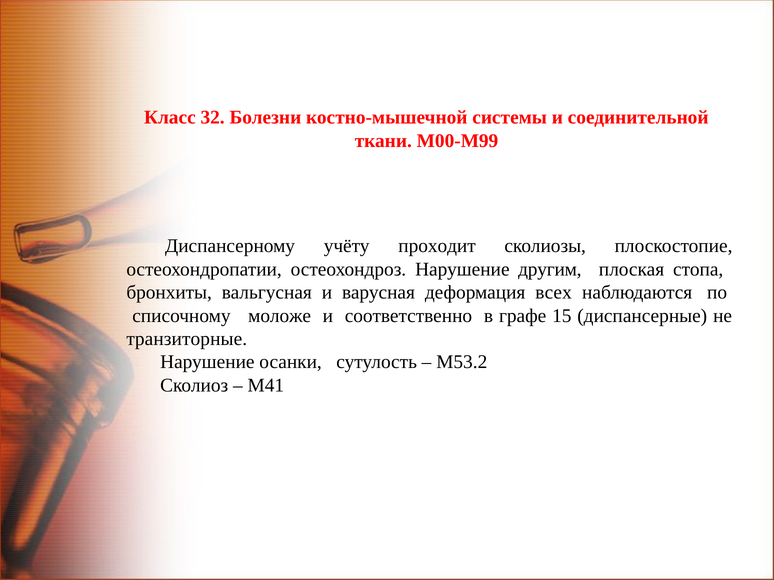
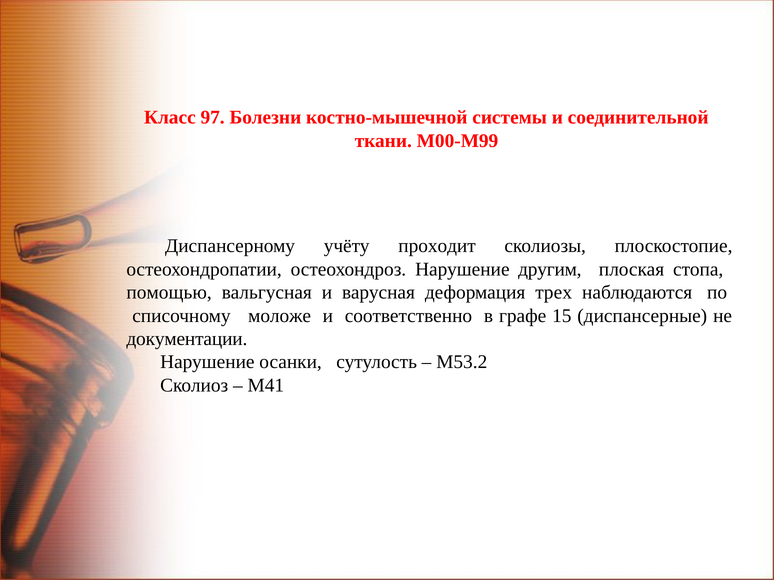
32: 32 -> 97 (213, 118)
бронхиты: бронхиты -> помощью (169, 293)
всех: всех -> трех (554, 293)
транзиторные: транзиторные -> документации (187, 339)
